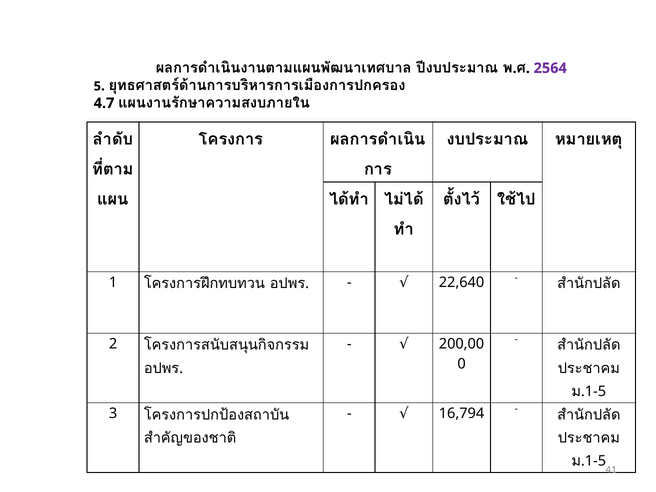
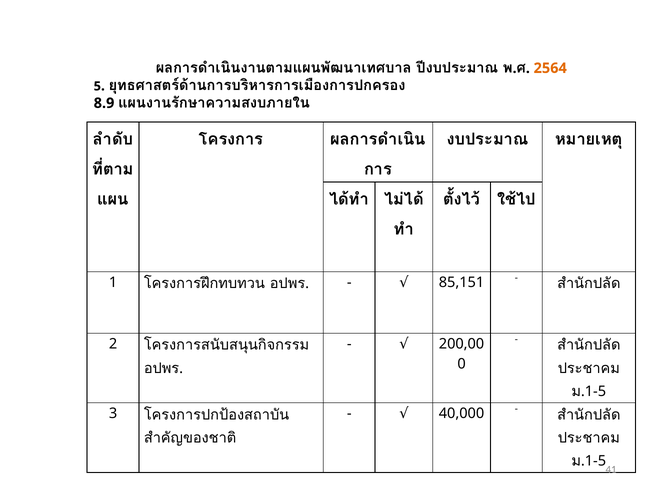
2564 colour: purple -> orange (550, 68)
4.7: 4.7 -> 8.9 (104, 103)
22,640: 22,640 -> 85,151 (462, 282)
16,794: 16,794 -> 40,000 (462, 414)
